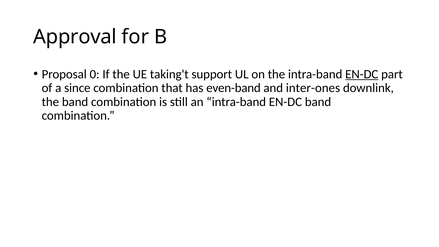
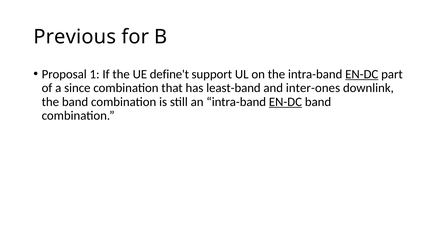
Approval: Approval -> Previous (75, 37)
0: 0 -> 1 (95, 74)
taking't: taking't -> define't (169, 74)
even-band: even-band -> least-band (233, 88)
EN-DC underline: none -> present (285, 102)
